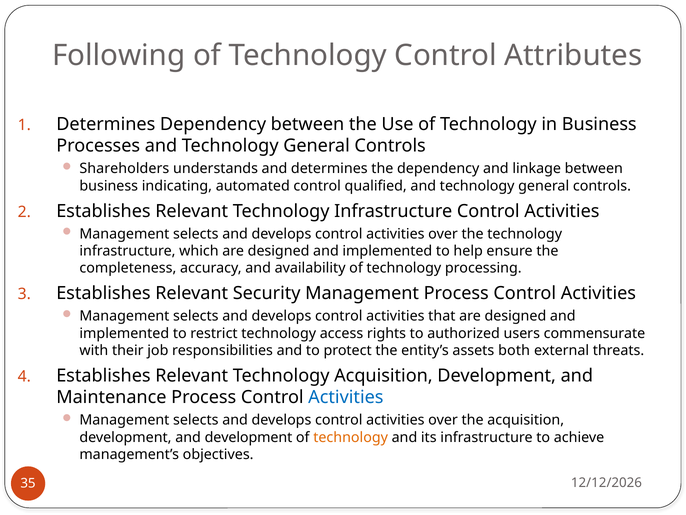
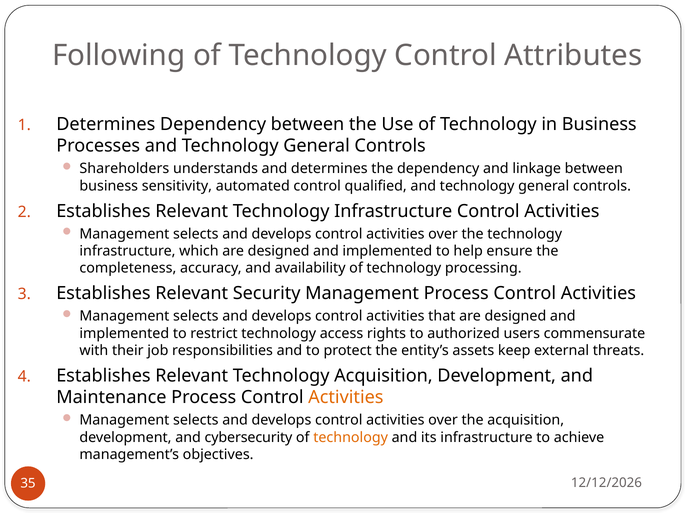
indicating: indicating -> sensitivity (177, 186)
both: both -> keep (514, 350)
Activities colour: blue -> orange (346, 397)
and development: development -> cybersecurity (248, 437)
